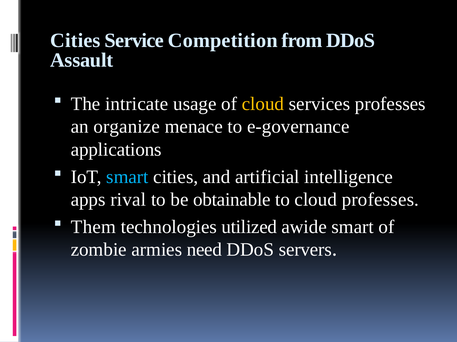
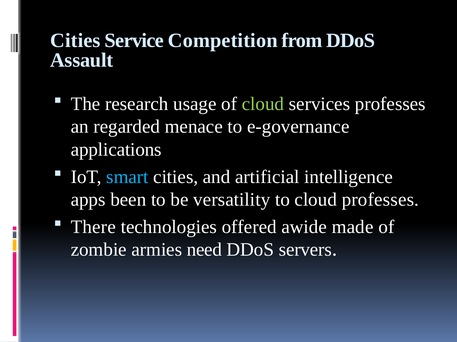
intricate: intricate -> research (137, 104)
cloud colour: yellow -> light green (263, 104)
organize: organize -> regarded (127, 127)
rival: rival -> been (128, 200)
obtainable: obtainable -> versatility (232, 200)
Them: Them -> There (93, 227)
utilized: utilized -> offered (249, 227)
awide smart: smart -> made (353, 227)
